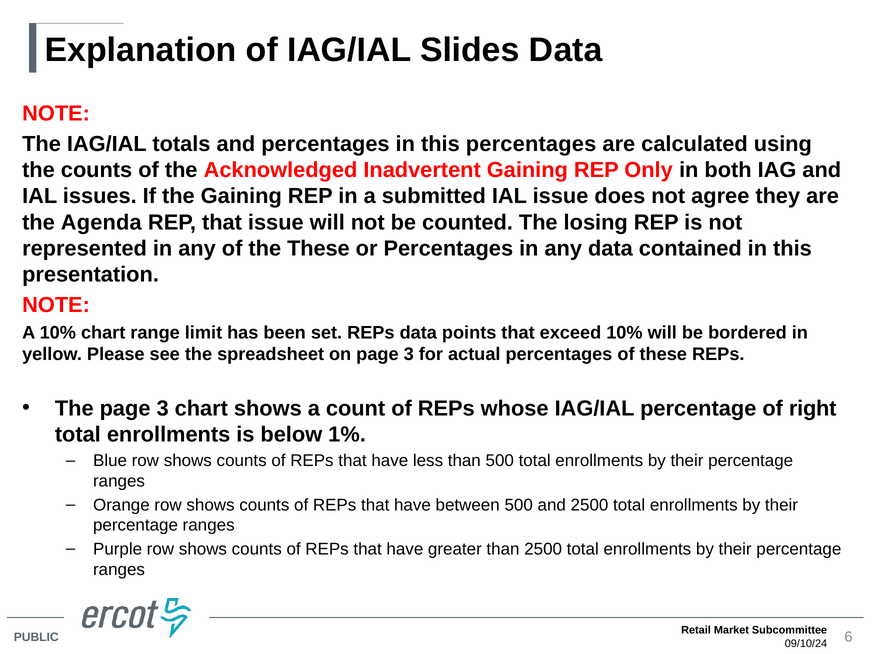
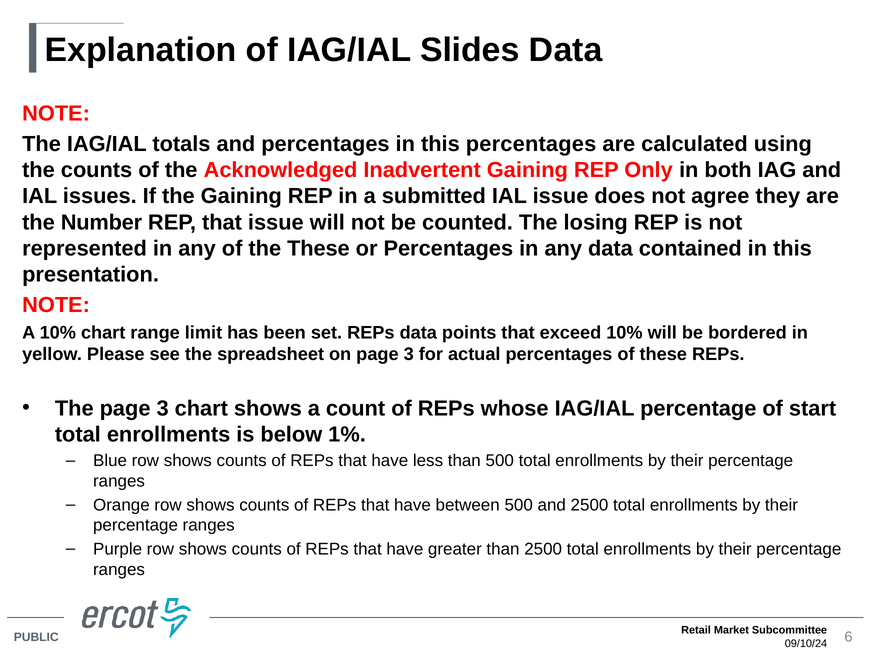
Agenda: Agenda -> Number (101, 222)
right: right -> start (813, 408)
